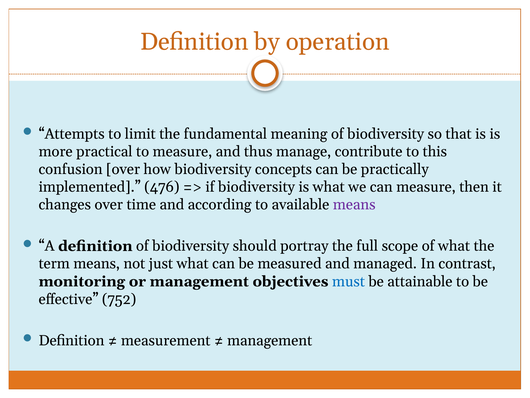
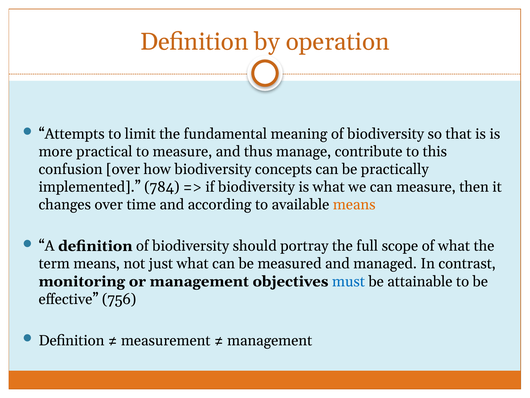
476: 476 -> 784 (162, 187)
means colour: purple -> orange (354, 204)
752: 752 -> 756 (119, 299)
